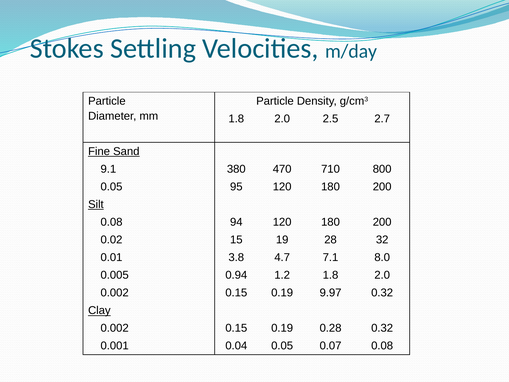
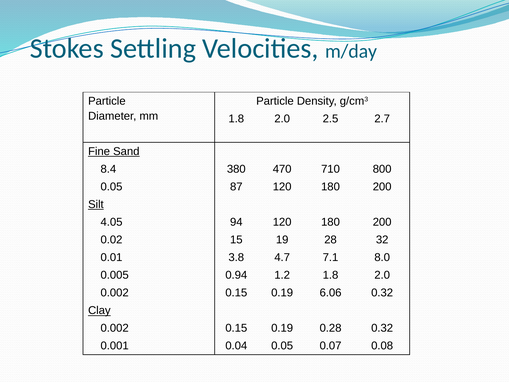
9.1: 9.1 -> 8.4 (108, 169)
95: 95 -> 87 (236, 187)
0.08: 0.08 -> 4.05 (112, 222)
9.97: 9.97 -> 6.06 (331, 293)
